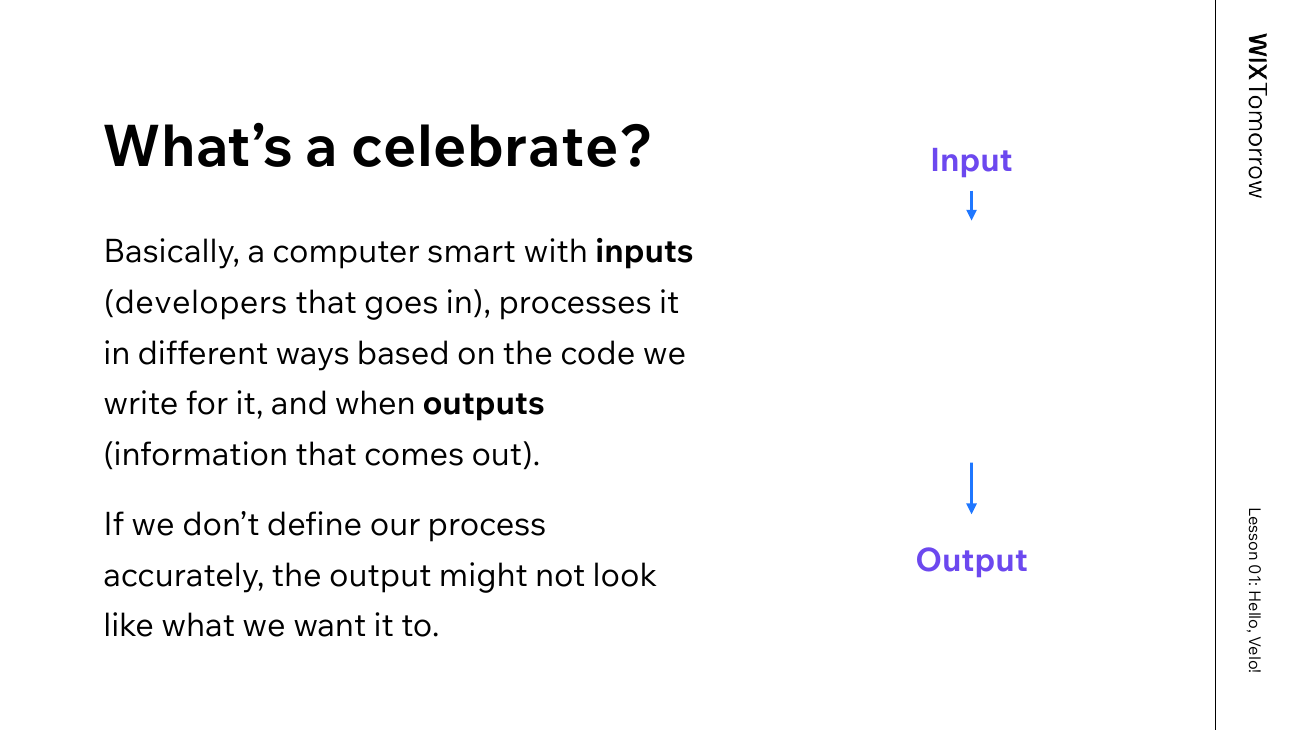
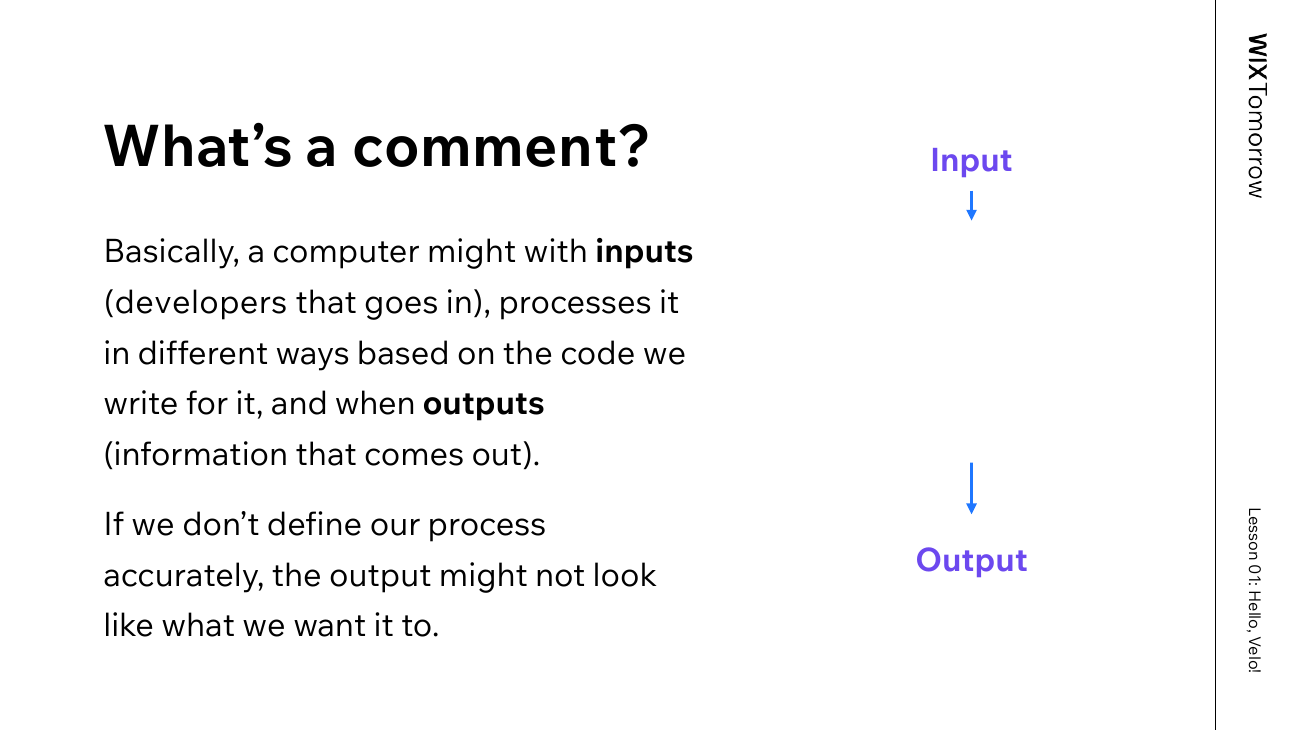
celebrate: celebrate -> comment (502, 147)
computer smart: smart -> might (472, 252)
